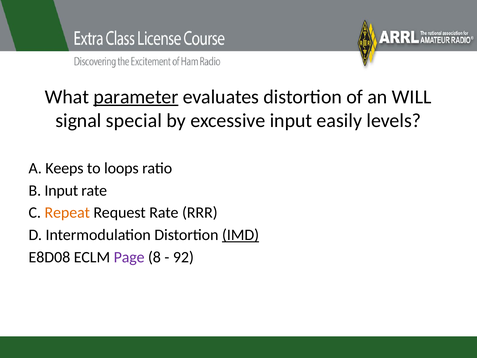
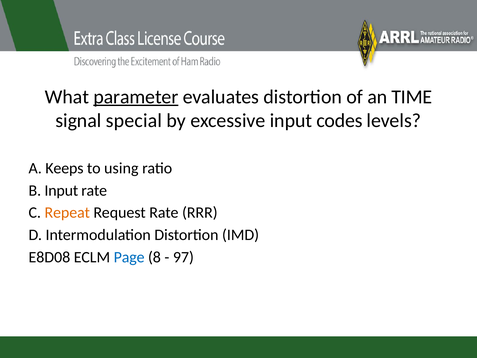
WILL: WILL -> TIME (412, 97)
easily: easily -> codes (339, 121)
loops: loops -> using (121, 168)
IMD underline: present -> none (241, 235)
Page colour: purple -> blue (129, 257)
92: 92 -> 97 (183, 257)
